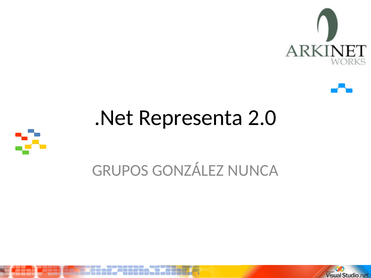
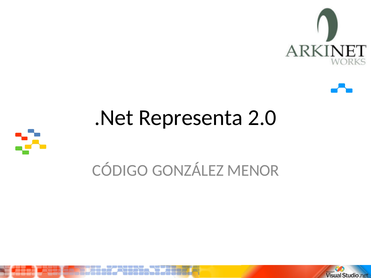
GRUPOS: GRUPOS -> CÓDIGO (120, 171)
NUNCA: NUNCA -> MENOR (253, 171)
